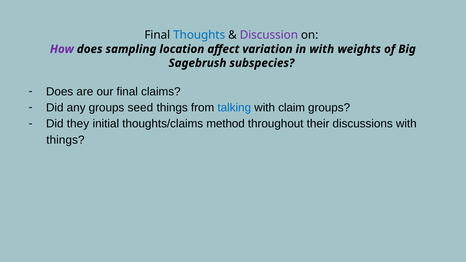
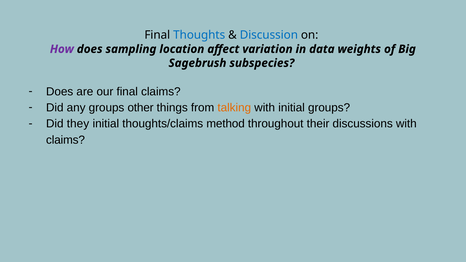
Discussion colour: purple -> blue (269, 35)
in with: with -> data (322, 49)
seed: seed -> other (141, 108)
talking colour: blue -> orange (234, 108)
with claim: claim -> initial (292, 108)
things: things -> claims (65, 140)
